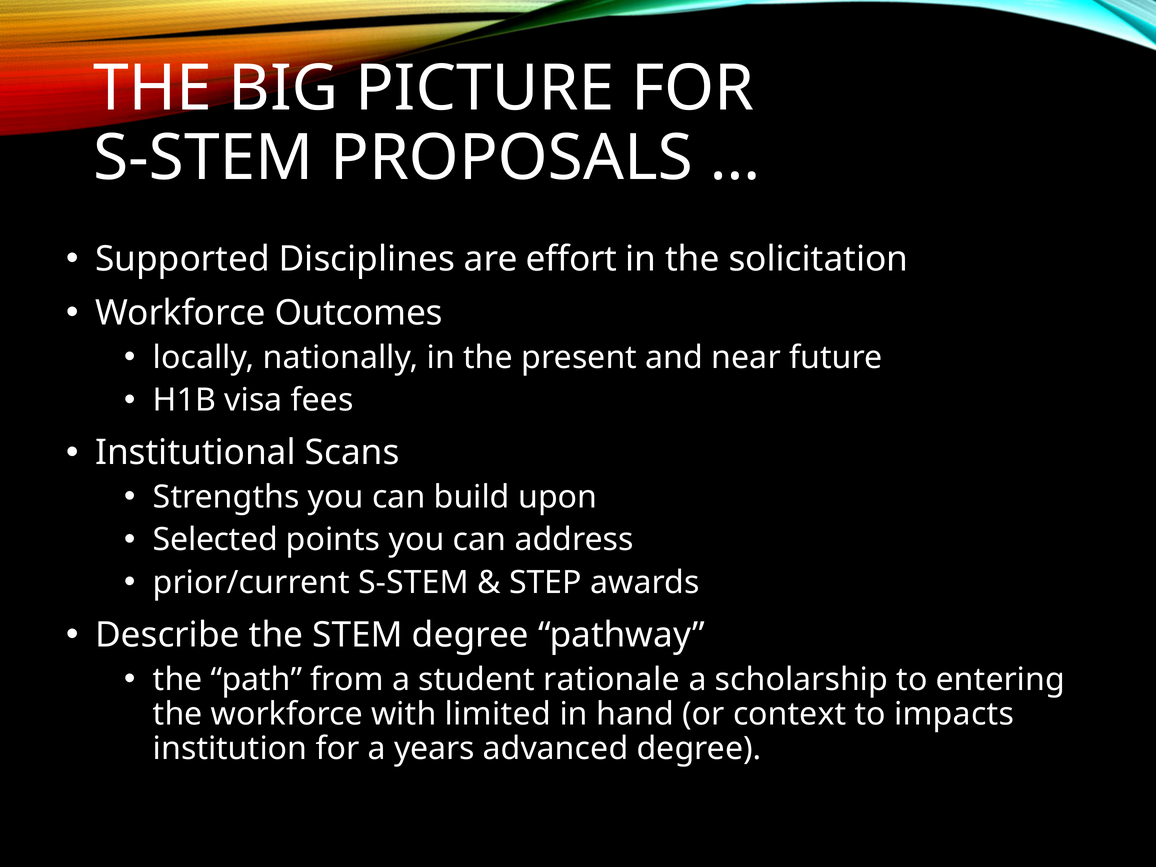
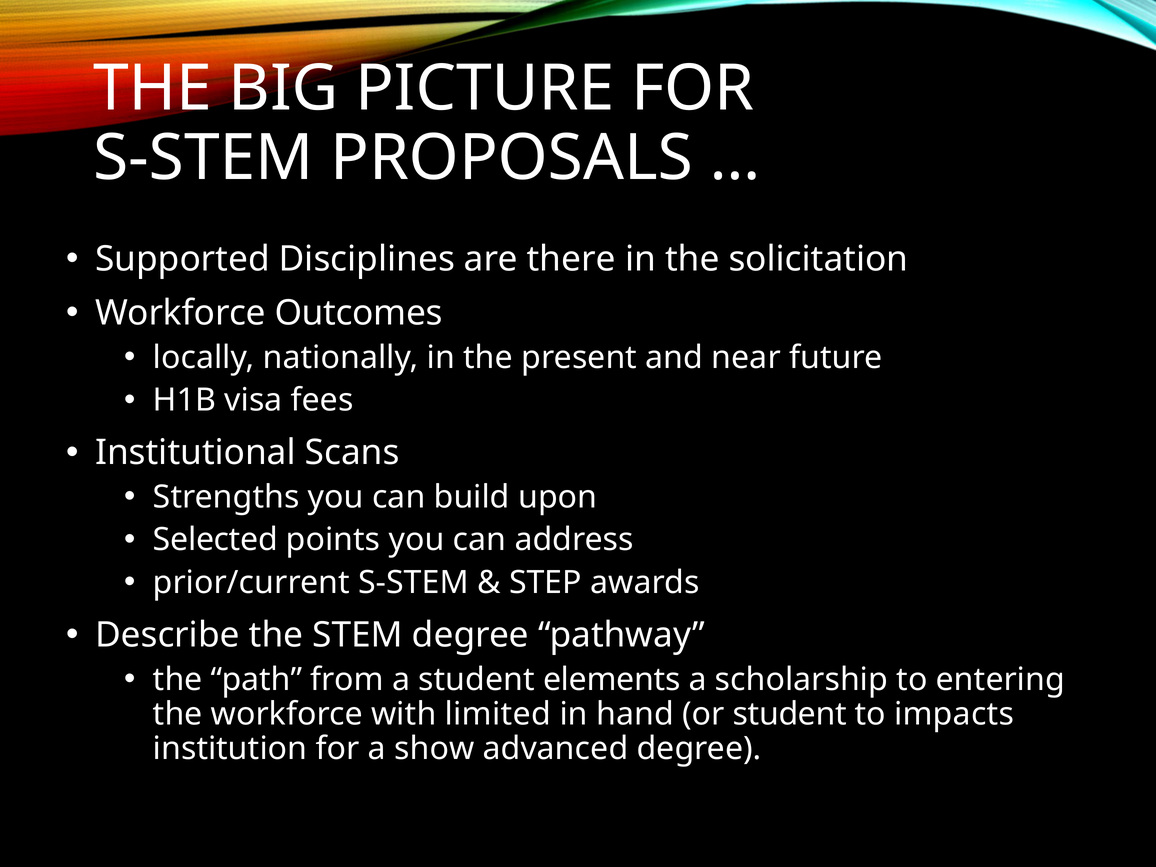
effort: effort -> there (571, 259)
rationale: rationale -> elements (612, 679)
or context: context -> student (790, 714)
years: years -> show (434, 749)
